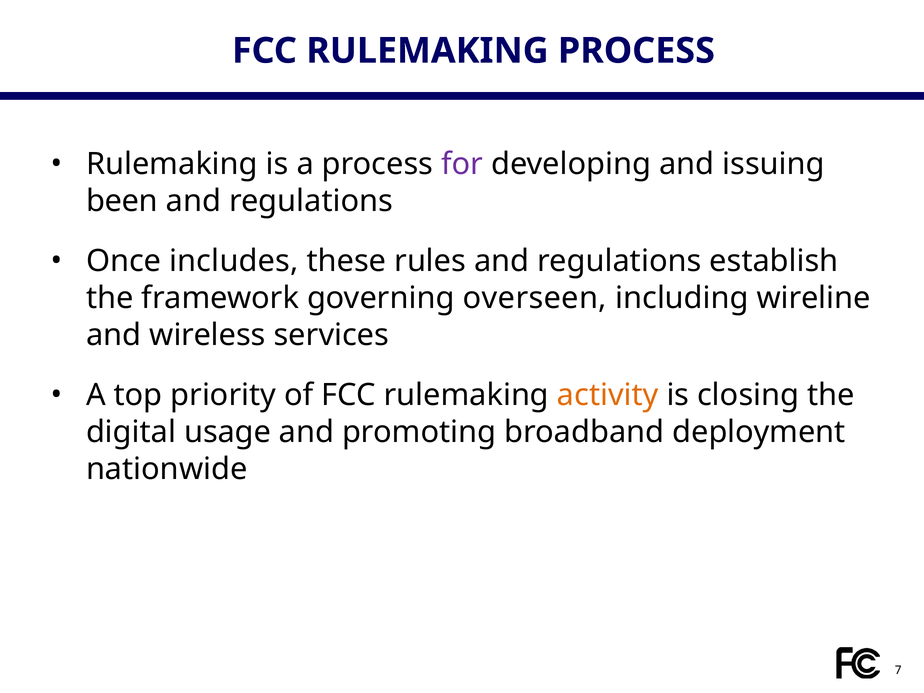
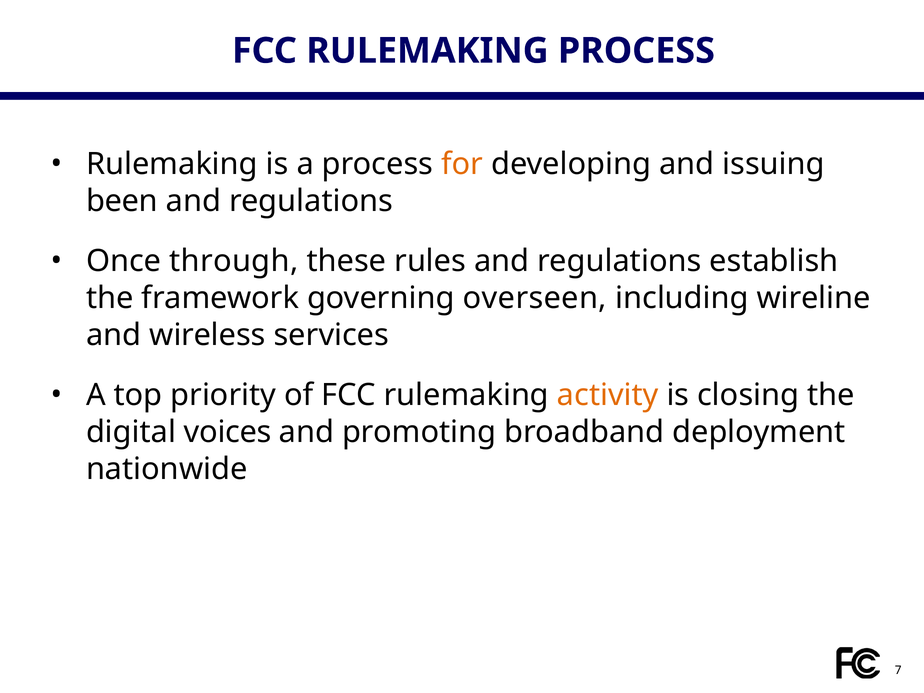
for colour: purple -> orange (462, 164)
includes: includes -> through (234, 261)
usage: usage -> voices (228, 432)
